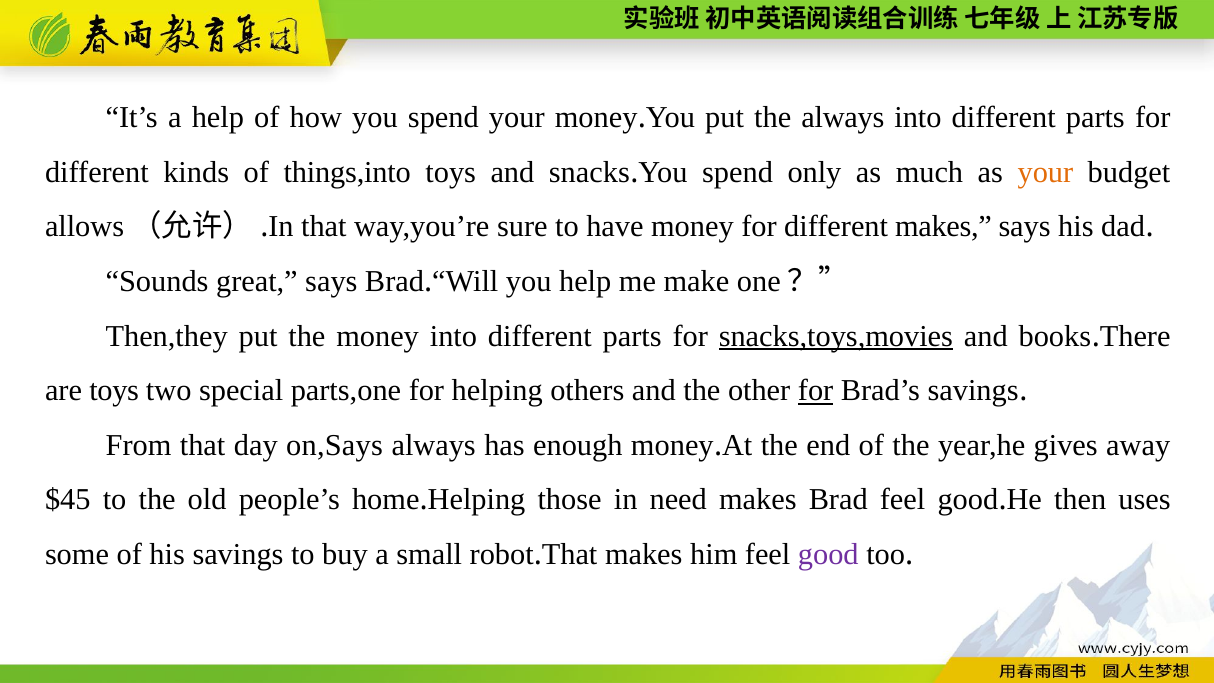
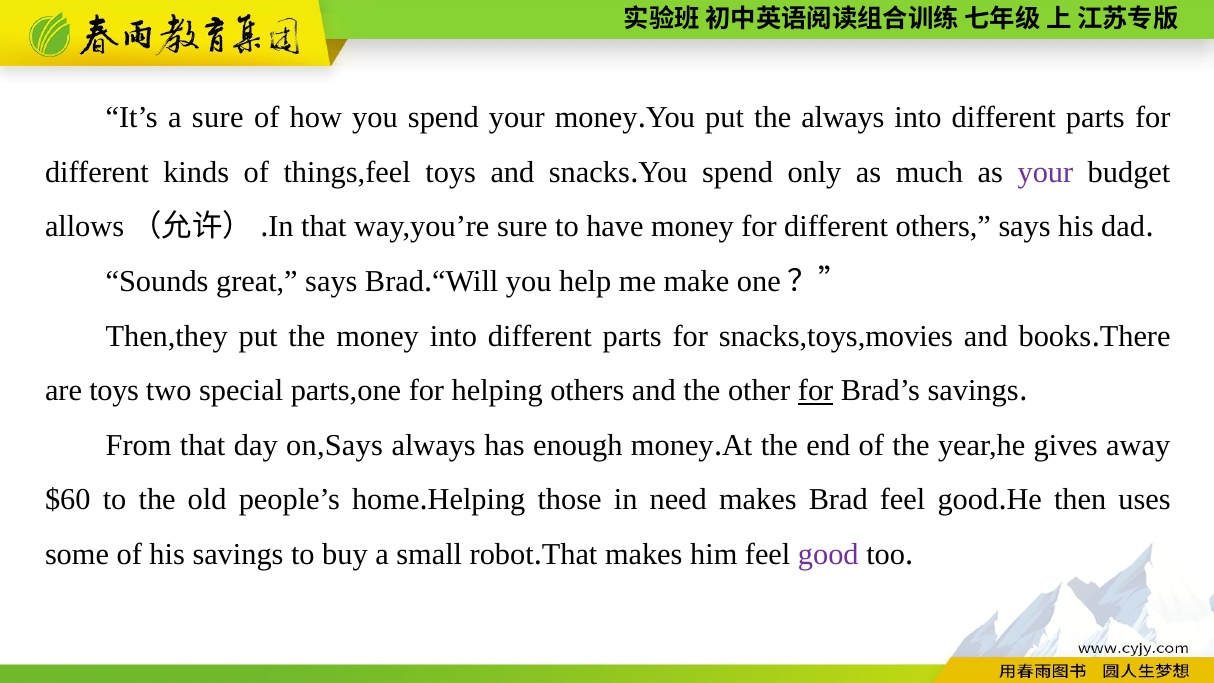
a help: help -> sure (218, 117)
things,into: things,into -> things,feel (347, 172)
your colour: orange -> purple (1045, 172)
different makes: makes -> others (943, 227)
snacks,toys,movies underline: present -> none (836, 336)
$45: $45 -> $60 (68, 500)
